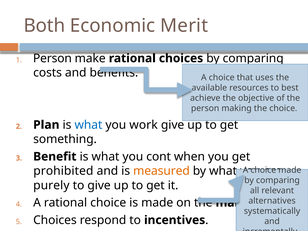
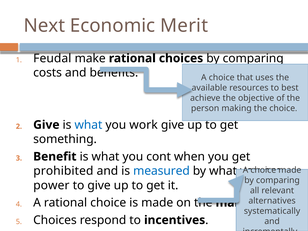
Both: Both -> Next (44, 26)
Person: Person -> Feudal (52, 58)
Plan: Plan -> Give (46, 125)
measured colour: orange -> blue (161, 171)
purely: purely -> power (51, 185)
